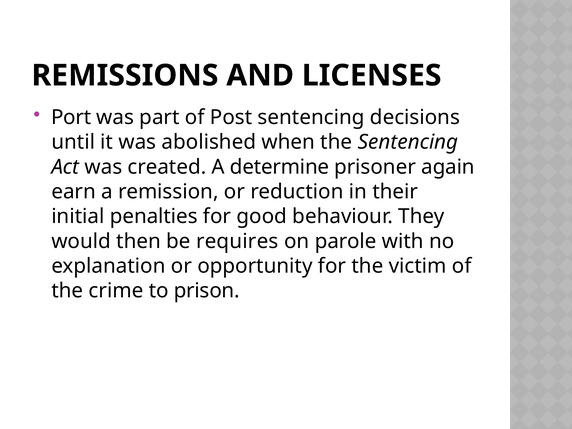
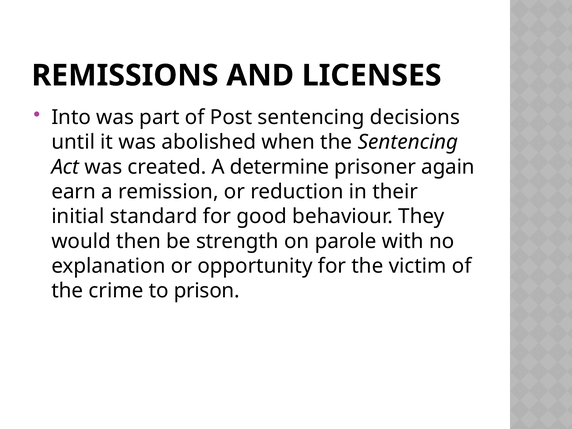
Port: Port -> Into (71, 117)
penalties: penalties -> standard (154, 216)
requires: requires -> strength (237, 241)
